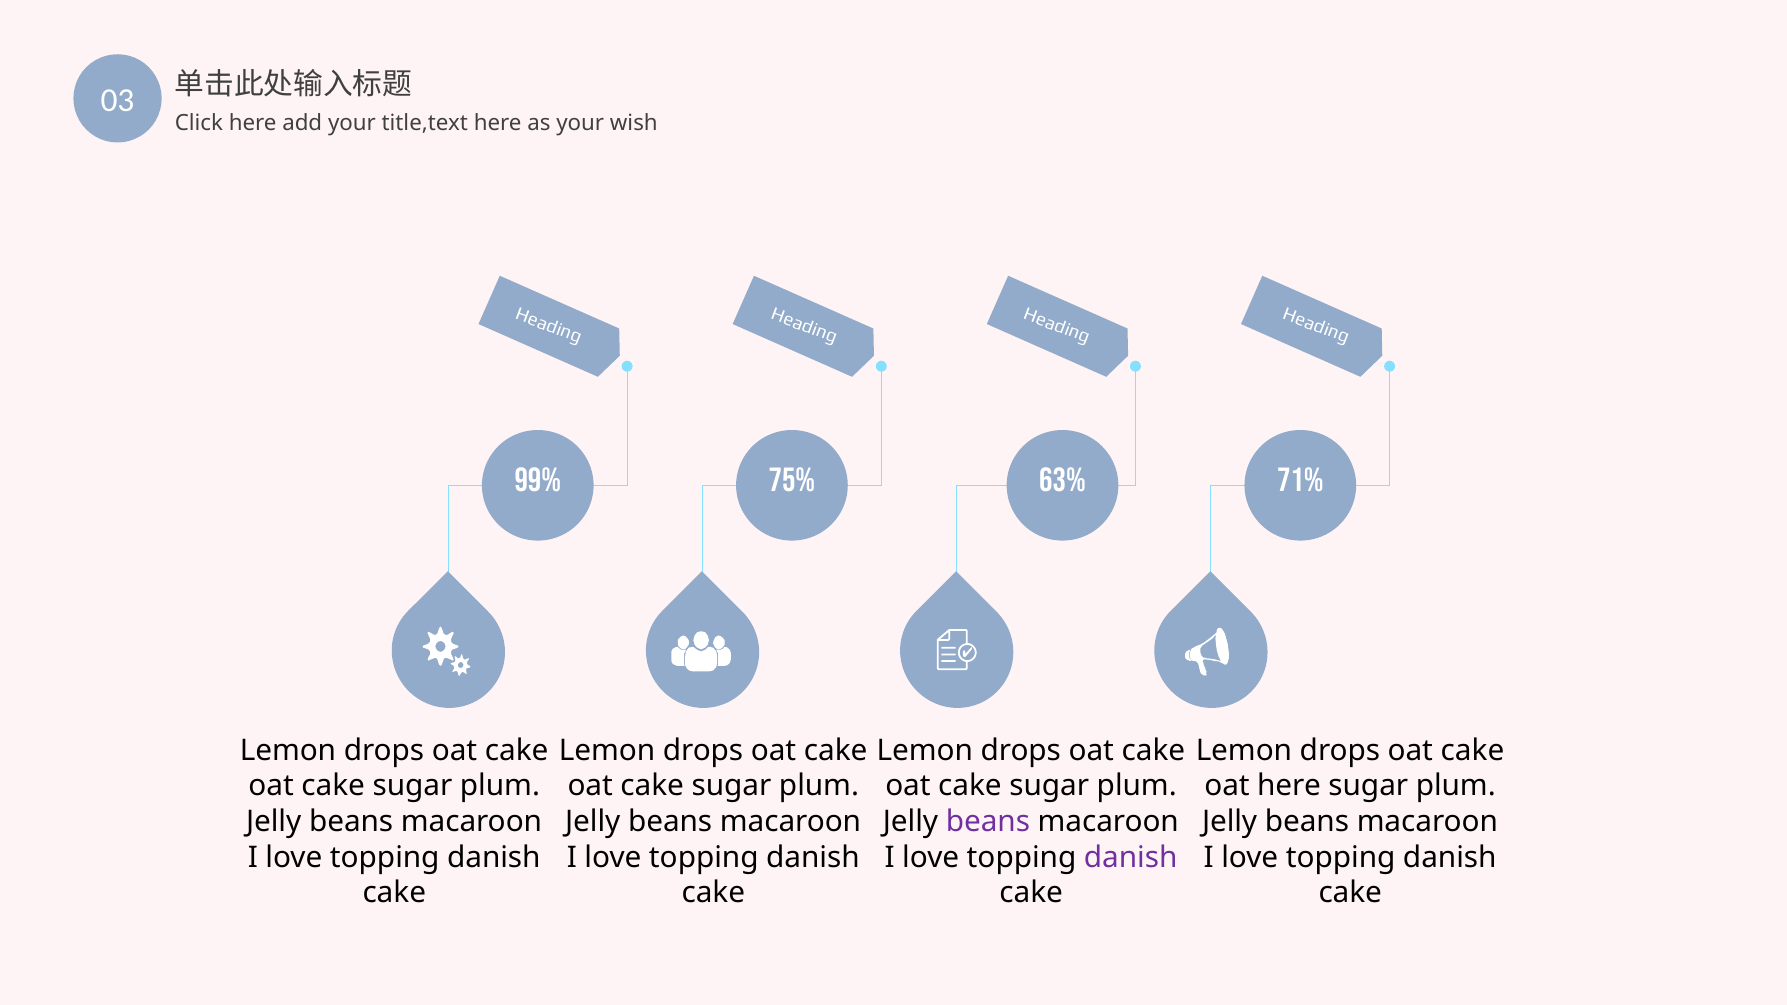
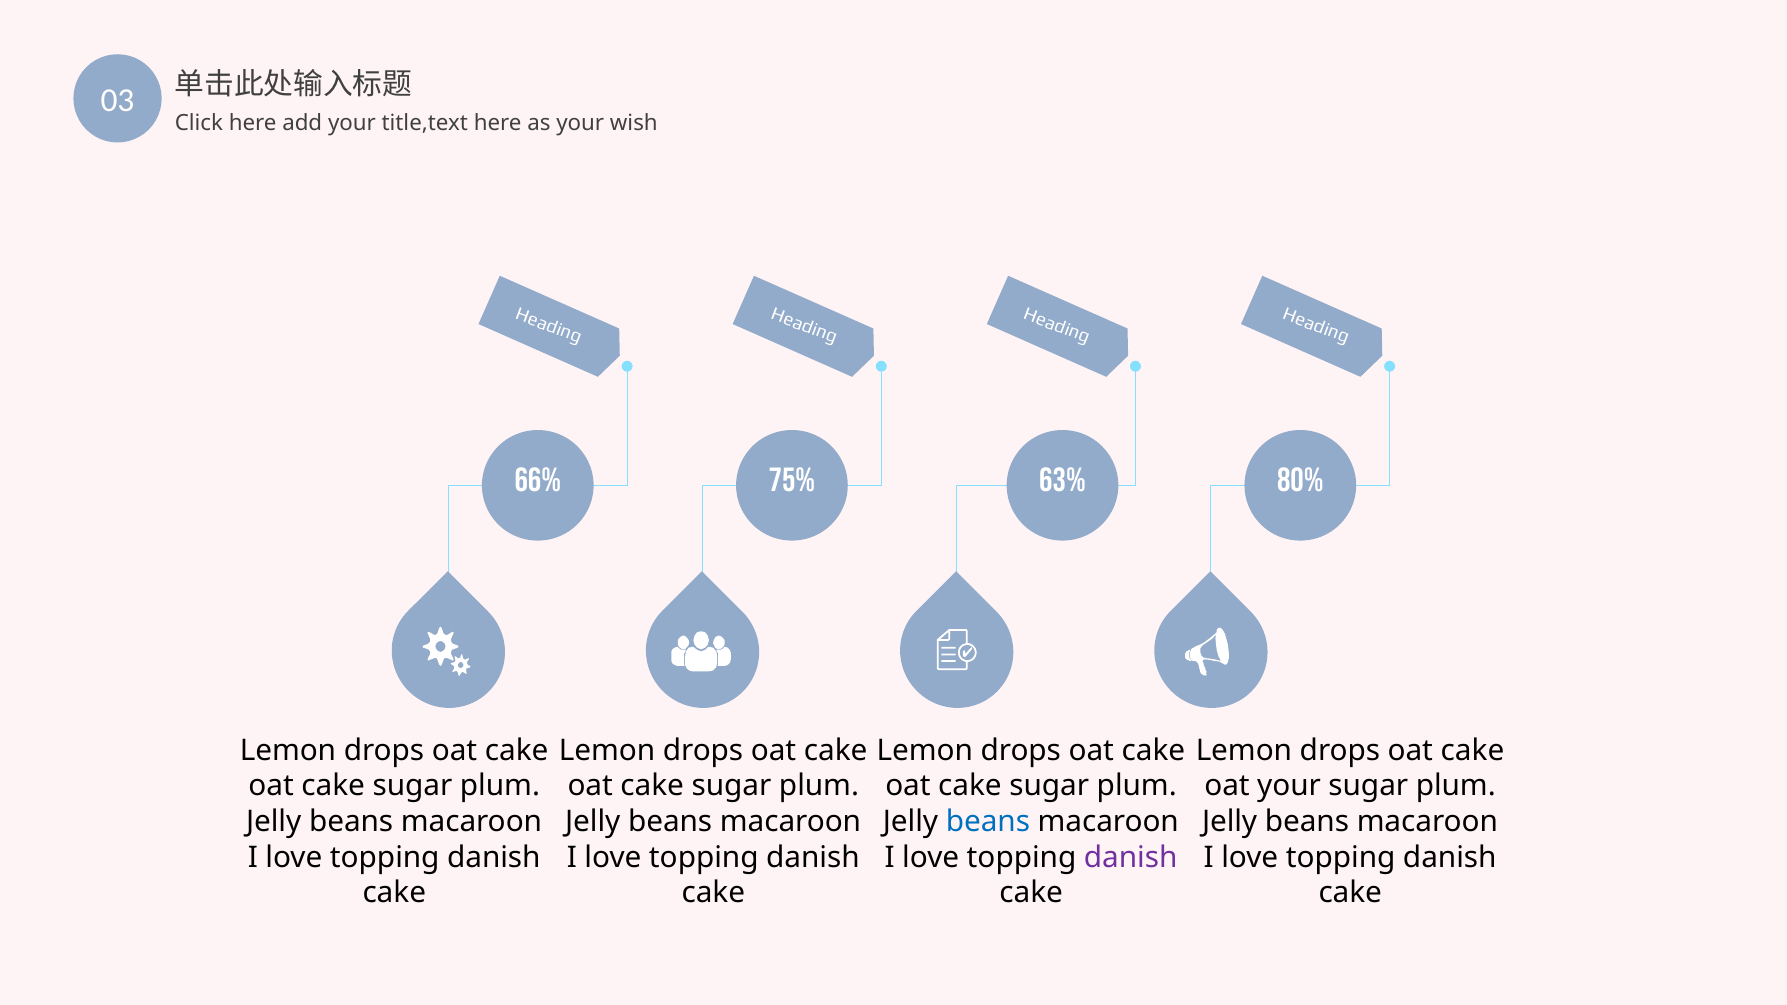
99%: 99% -> 66% (538, 481)
71%: 71% -> 80% (1300, 481)
oat here: here -> your (1289, 786)
beans colour: purple -> blue (988, 822)
